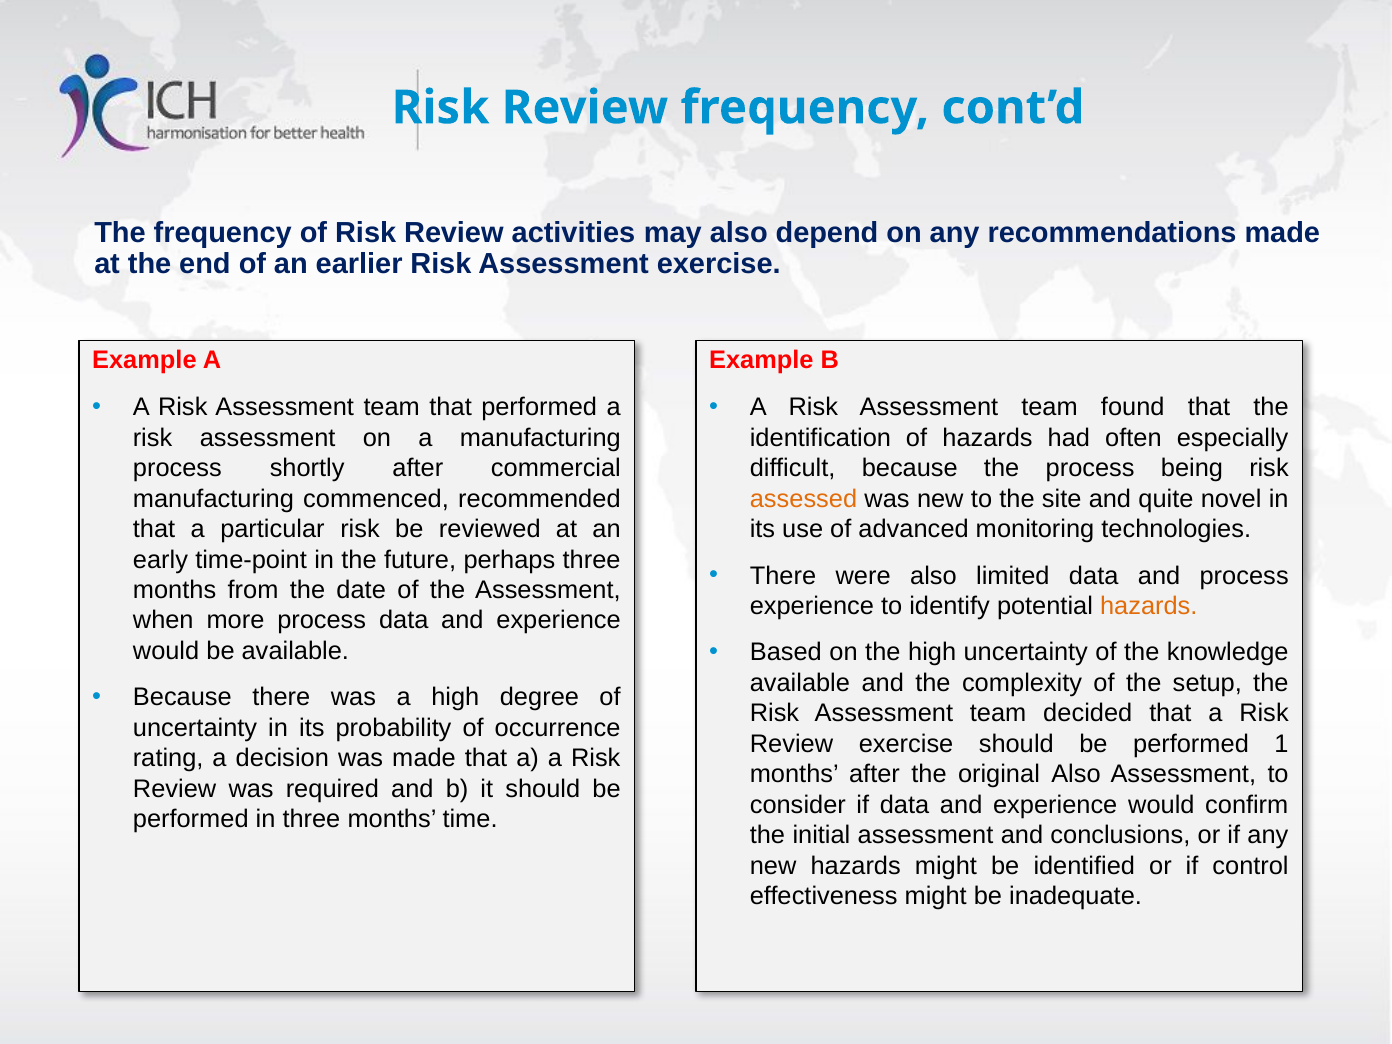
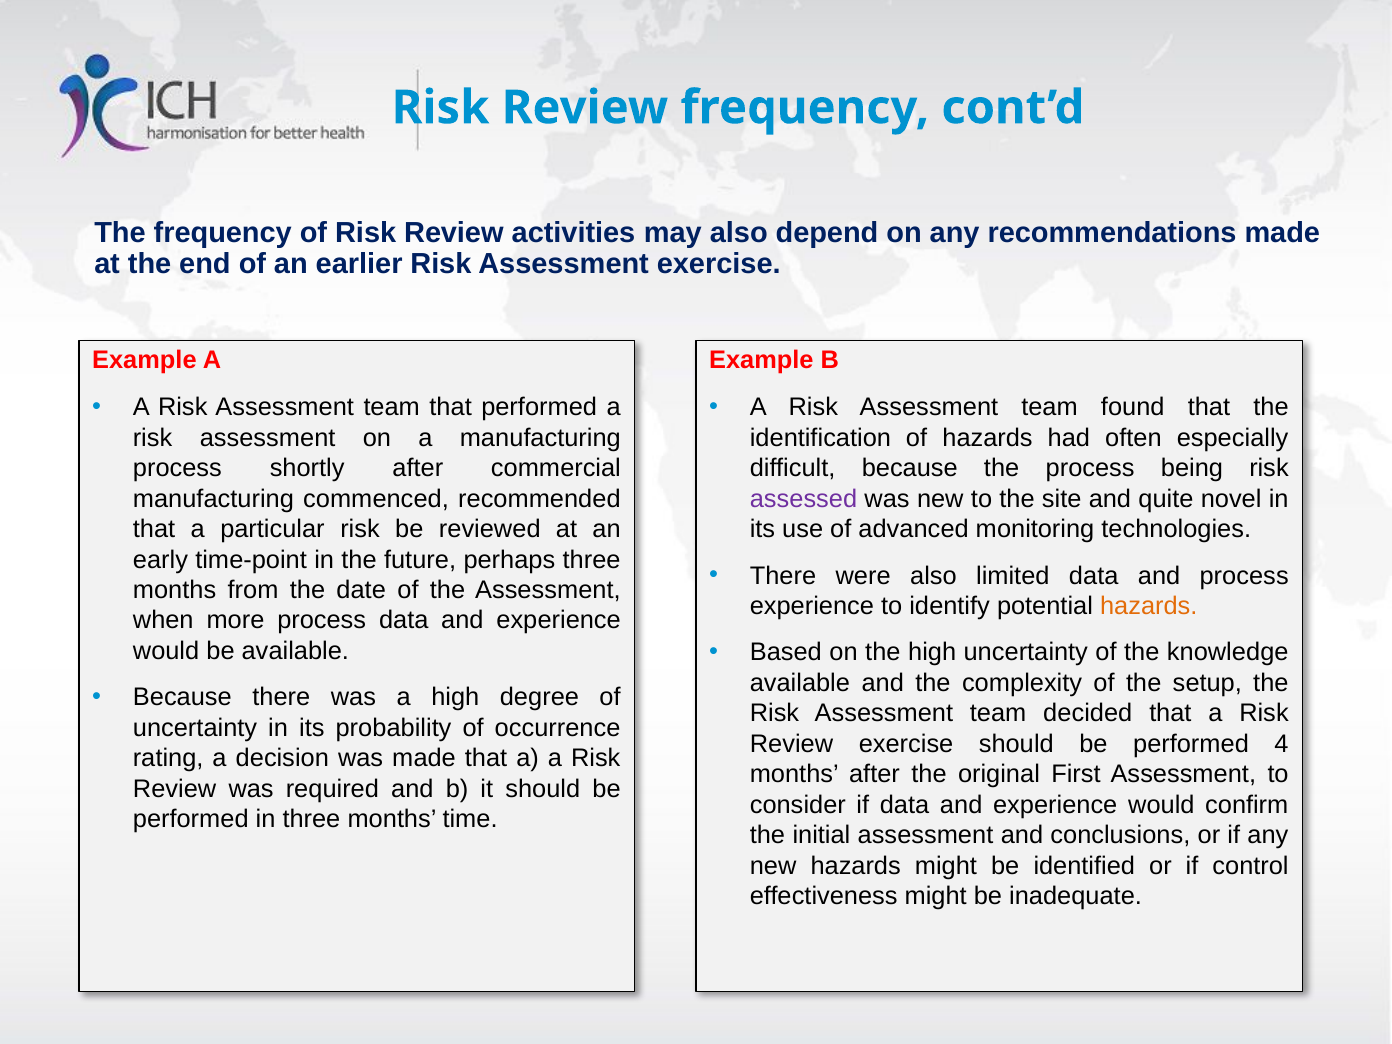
assessed colour: orange -> purple (804, 499)
1: 1 -> 4 (1281, 744)
original Also: Also -> First (1076, 774)
